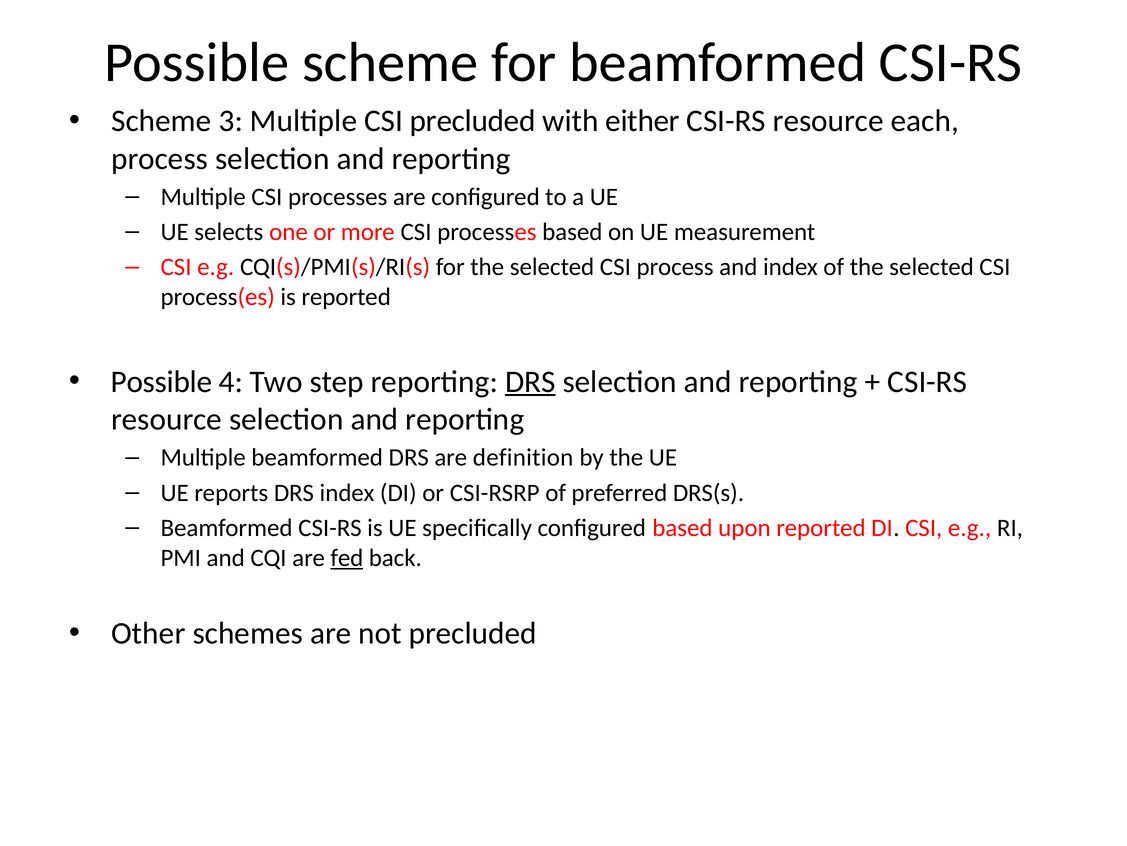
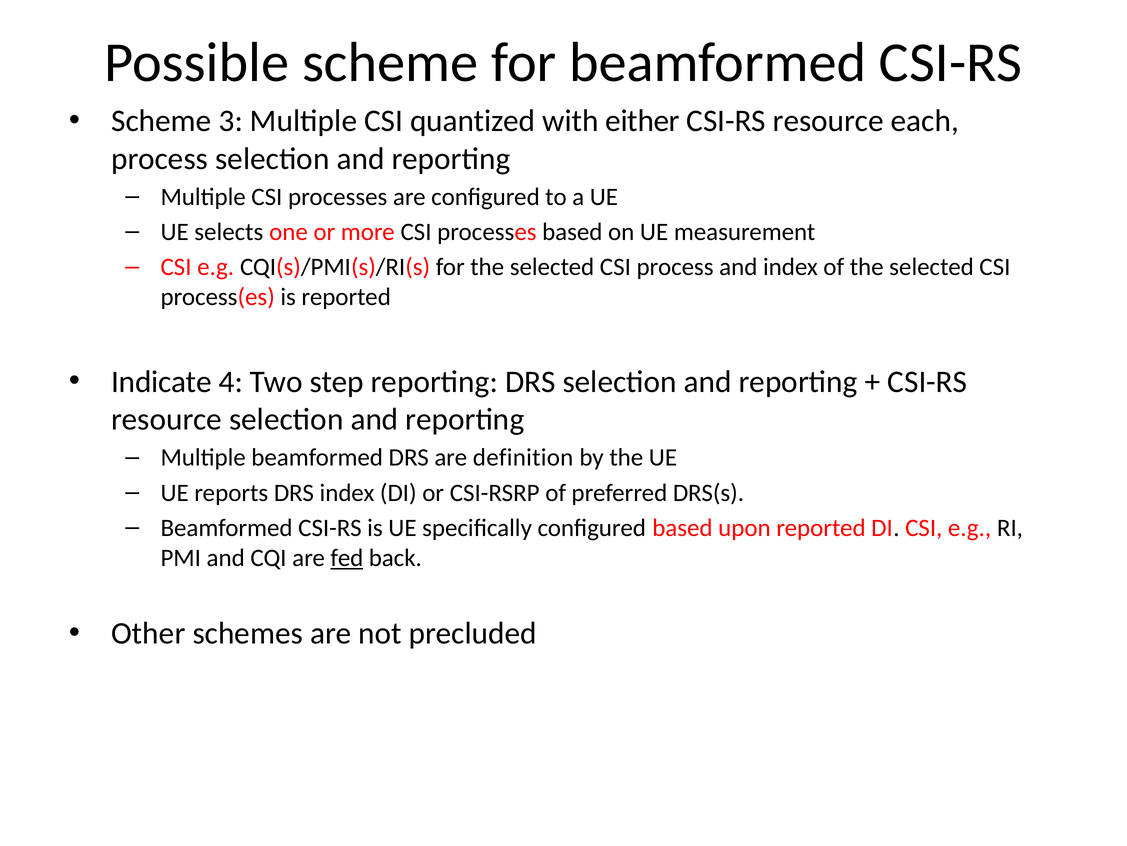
CSI precluded: precluded -> quantized (473, 121)
Possible: Possible -> Indicate (162, 381)
DRS underline: present -> none (530, 381)
